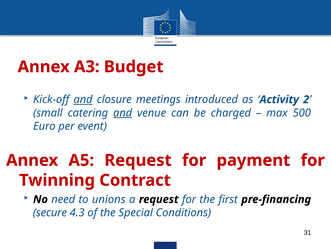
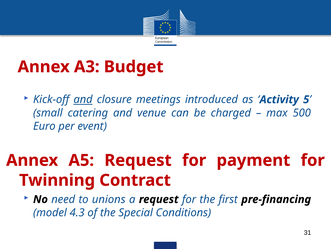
2: 2 -> 5 (306, 99)
and underline: present -> none (123, 113)
secure: secure -> model (50, 212)
